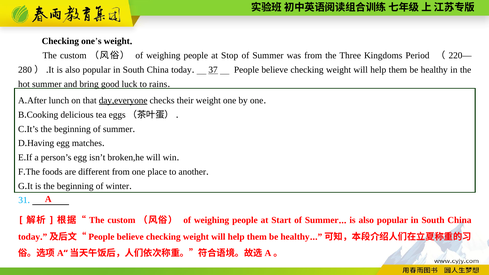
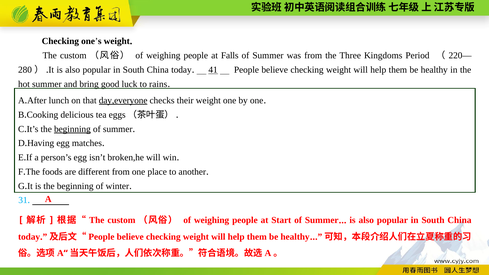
Stop: Stop -> Falls (230, 56)
37: 37 -> 41 (213, 70)
beginning underline: none -> present (72, 129)
